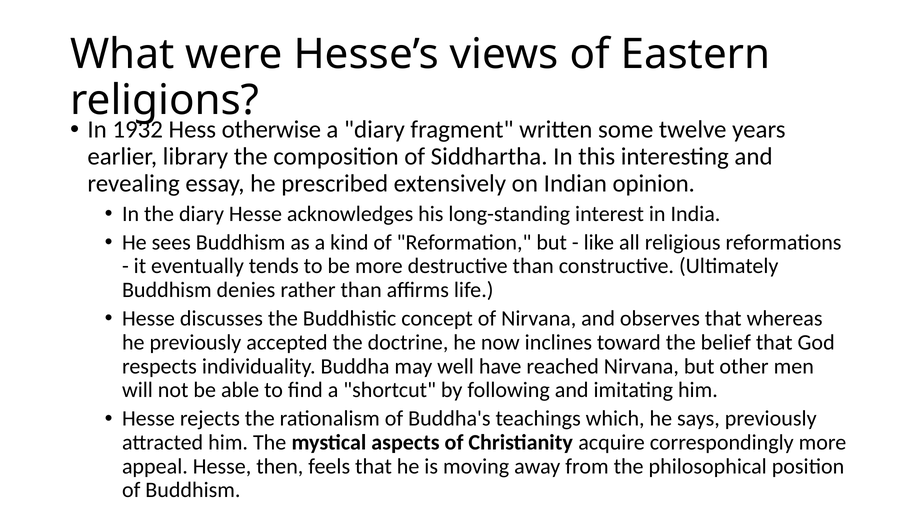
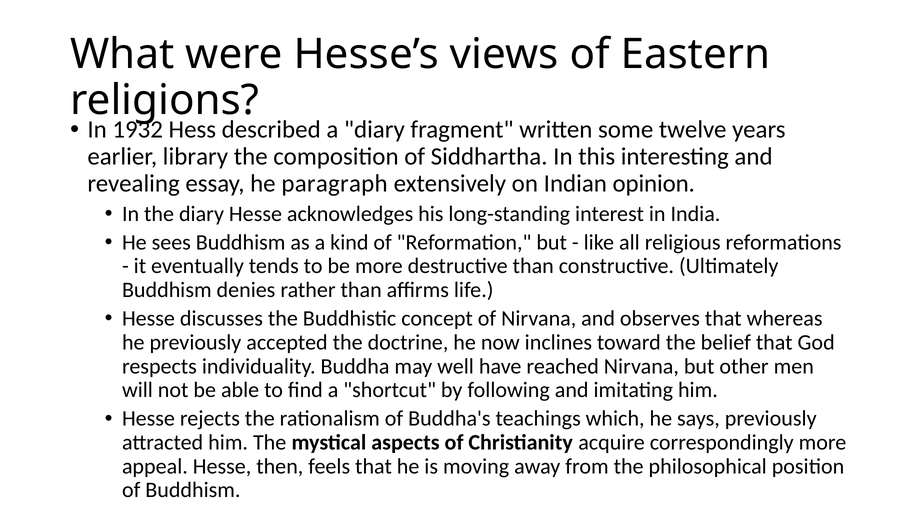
otherwise: otherwise -> described (271, 130)
prescribed: prescribed -> paragraph (335, 184)
